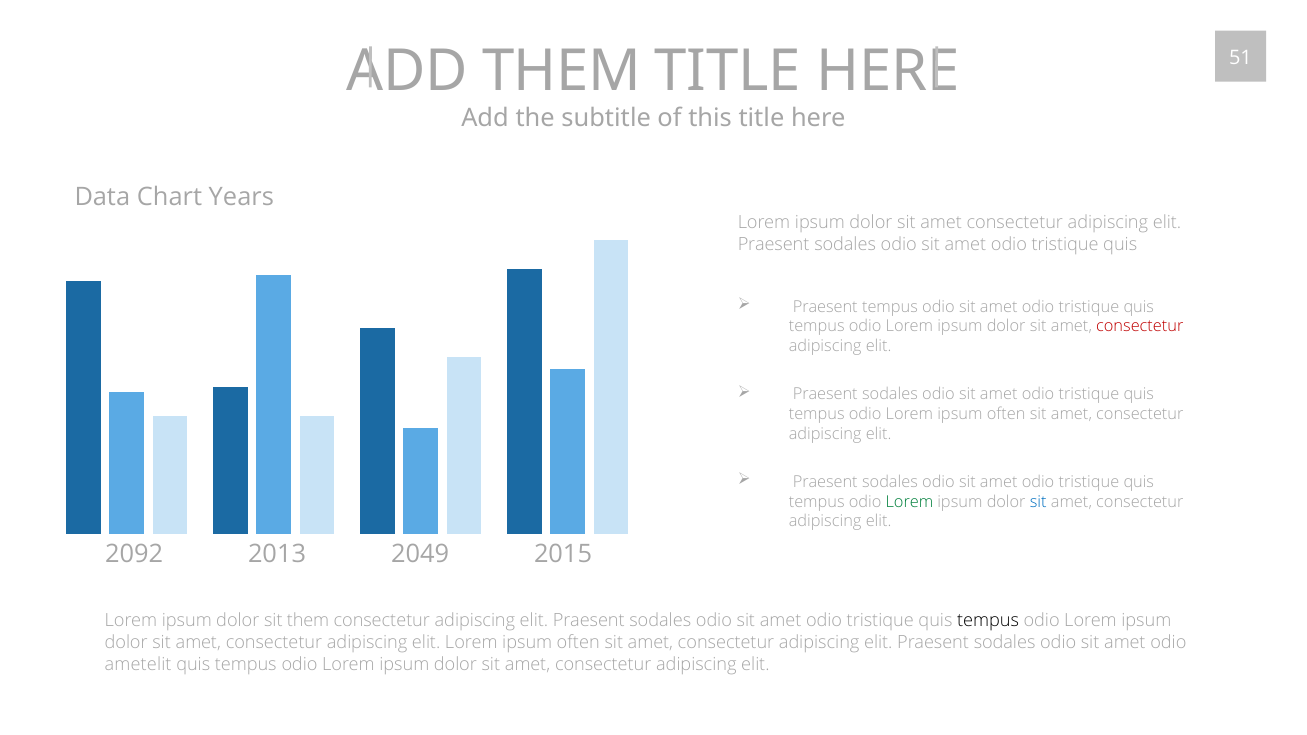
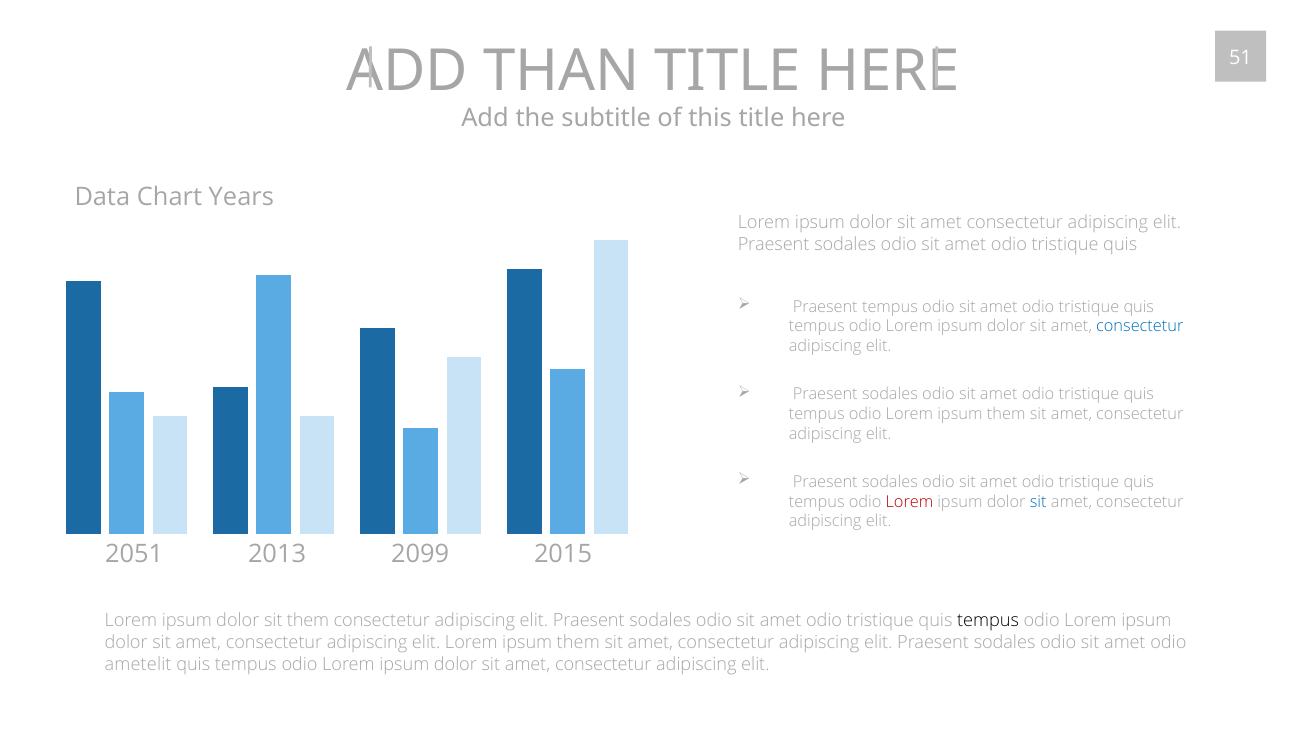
ADD THEM: THEM -> THAN (561, 71)
consectetur colour: red -> blue (1140, 327)
odio Lorem ipsum often: often -> them (1006, 414)
Lorem colour: green -> red (909, 502)
2092: 2092 -> 2051 (134, 554)
2049: 2049 -> 2099 (420, 554)
elit Lorem ipsum often: often -> them (578, 643)
